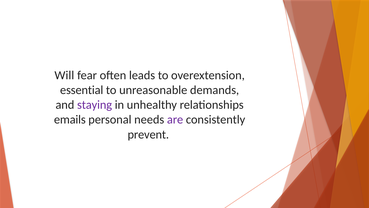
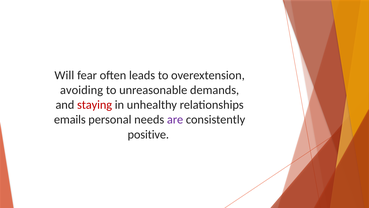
essential: essential -> avoiding (82, 90)
staying colour: purple -> red (95, 105)
prevent: prevent -> positive (148, 134)
